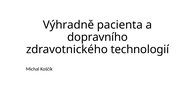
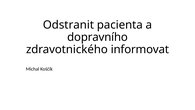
Výhradně: Výhradně -> Odstranit (68, 25)
technologií: technologií -> informovat (140, 49)
